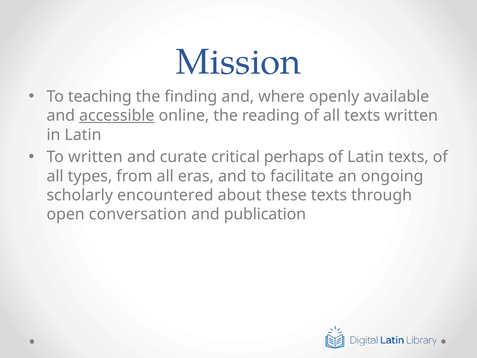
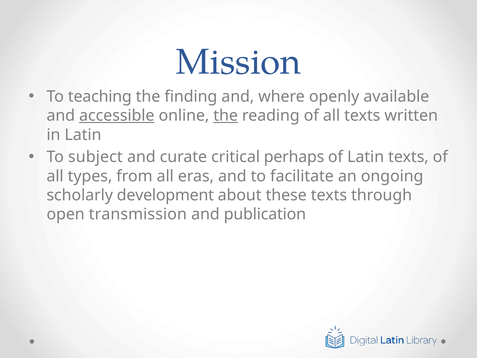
the underline: none -> present (226, 116)
To written: written -> subject (95, 157)
encountered: encountered -> development (165, 195)
conversation: conversation -> transmission (138, 214)
